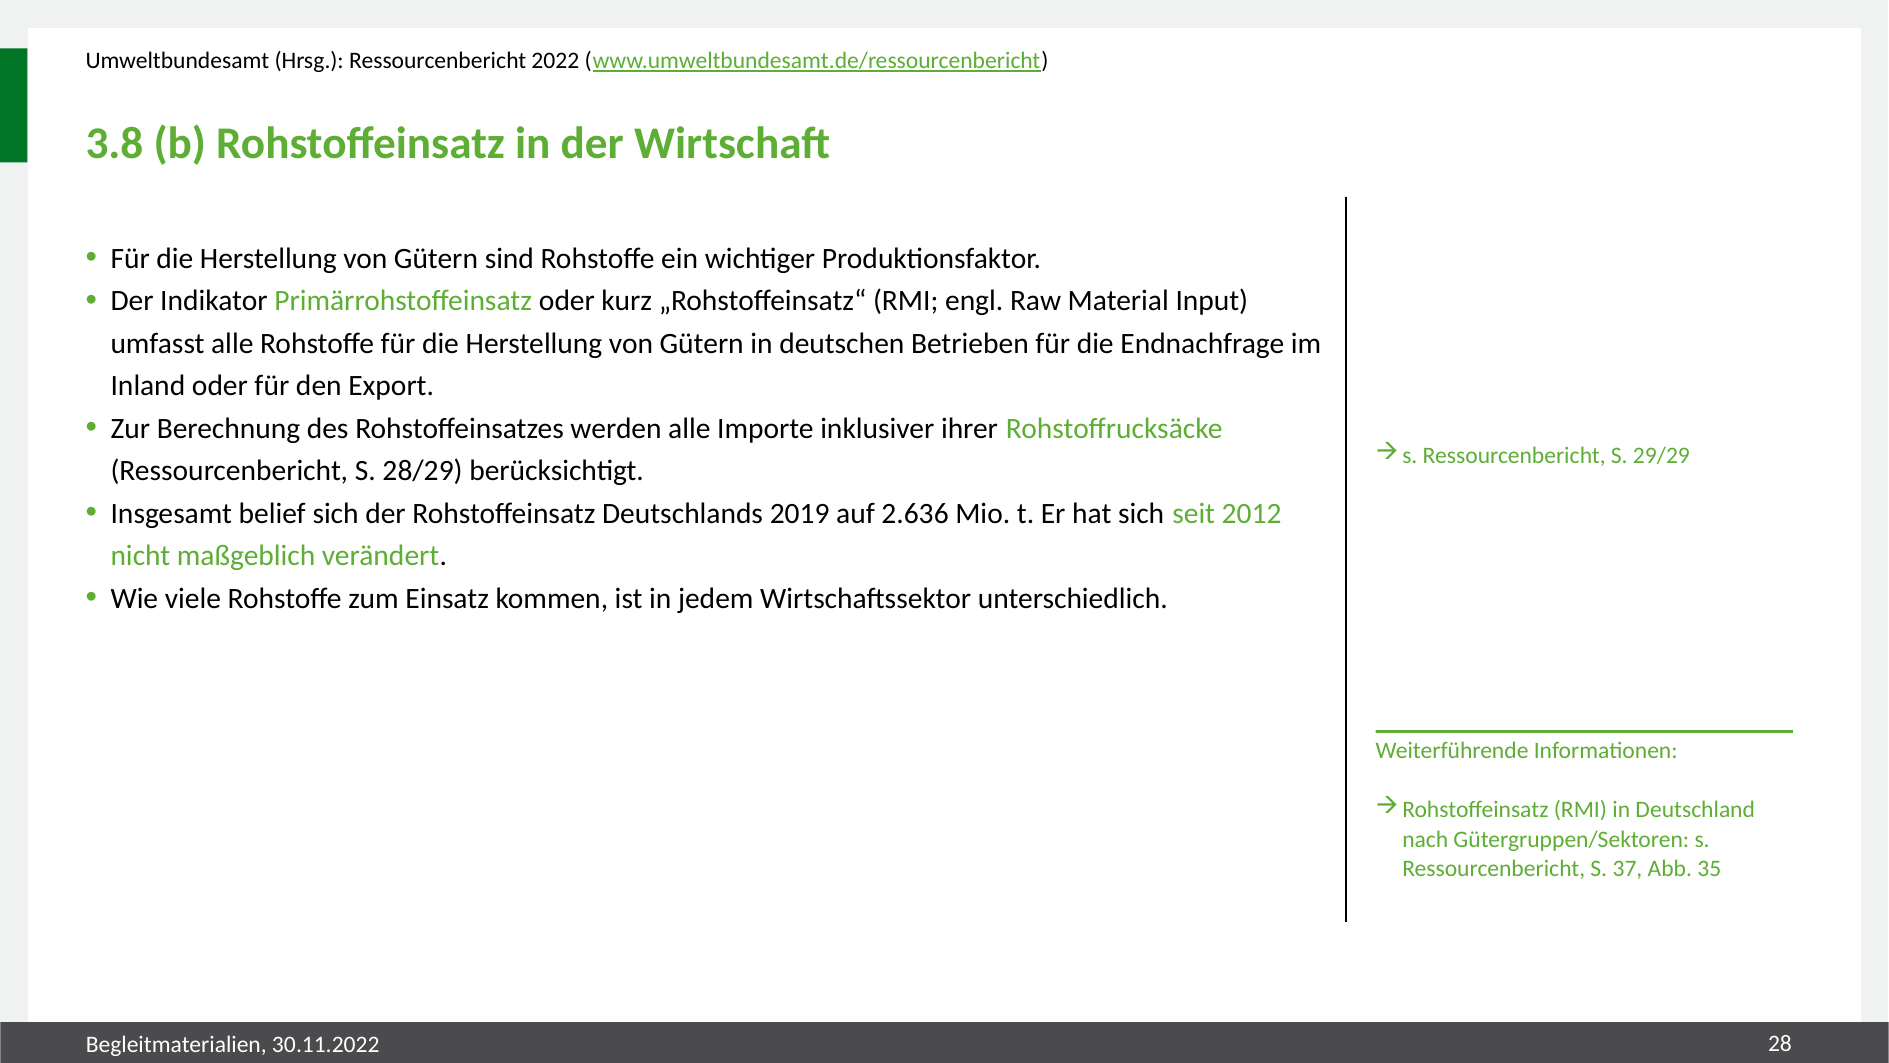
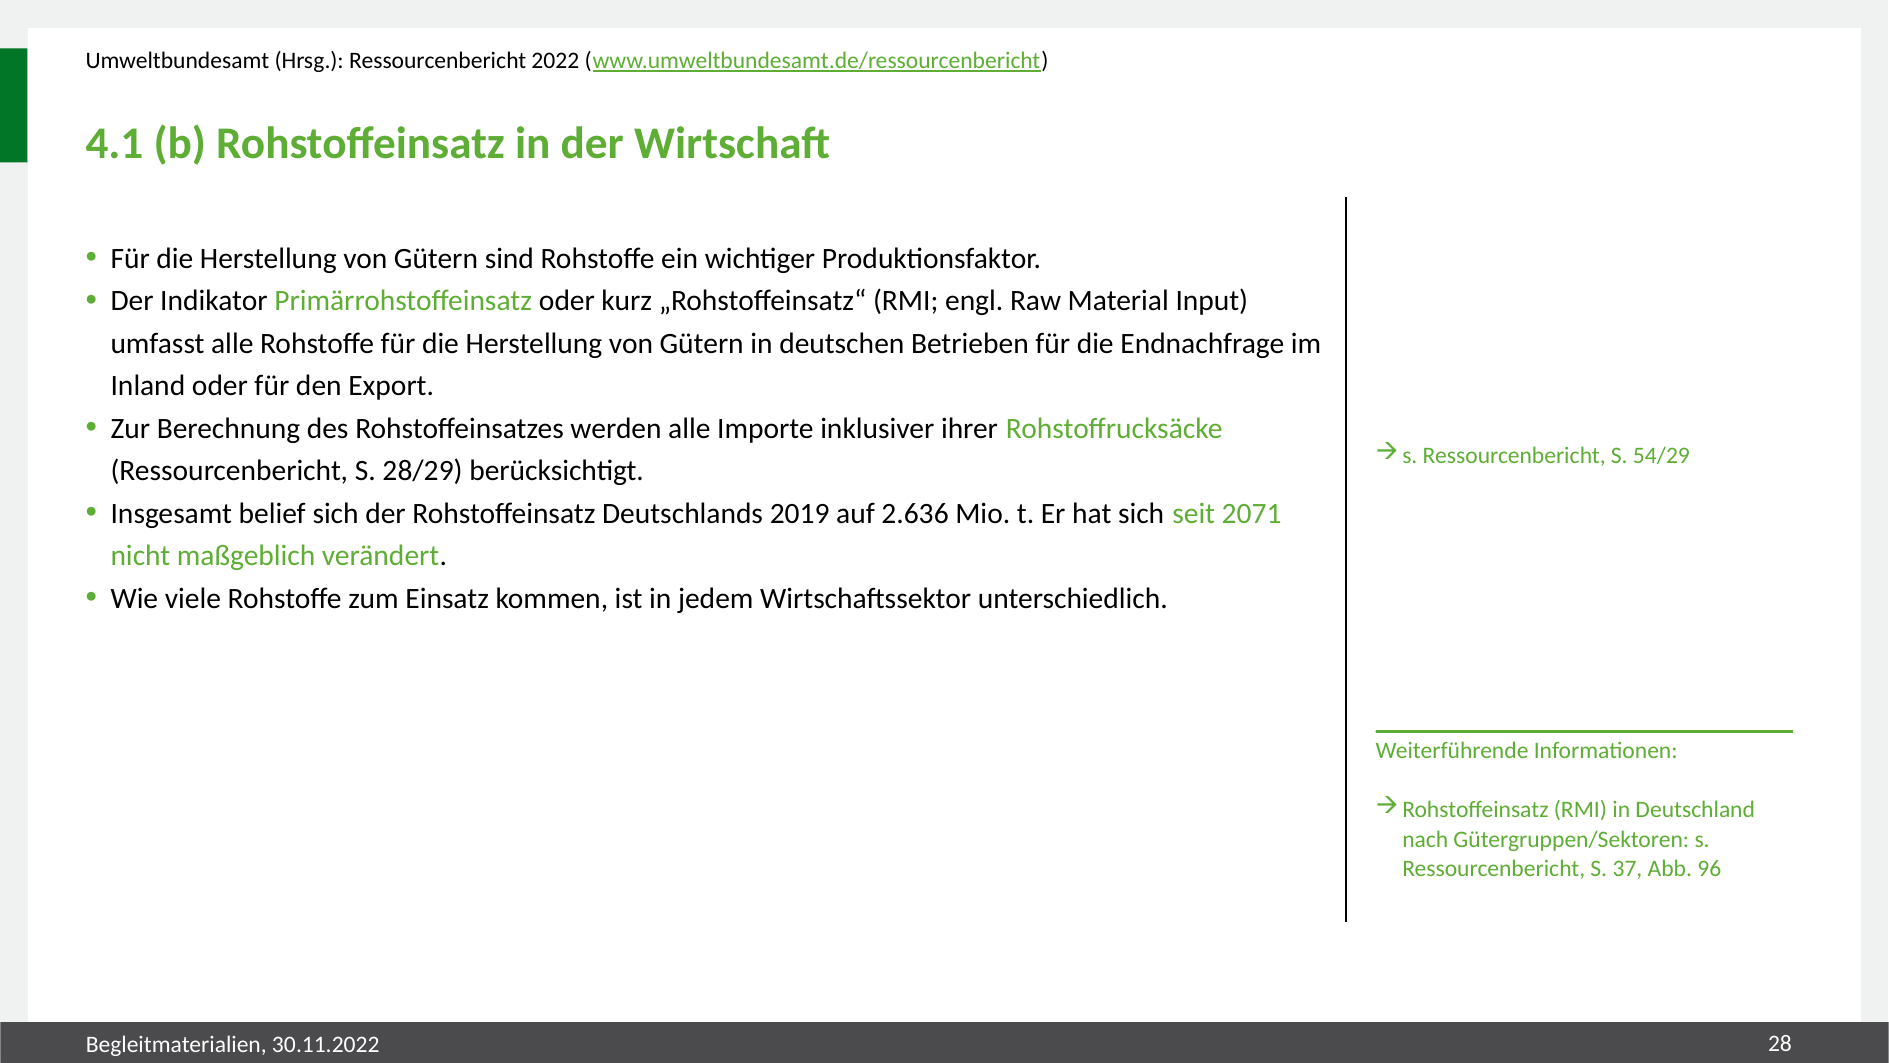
3.8: 3.8 -> 4.1 (114, 144)
29/29: 29/29 -> 54/29 (1661, 455)
2012: 2012 -> 2071 (1252, 513)
35: 35 -> 96 (1709, 869)
